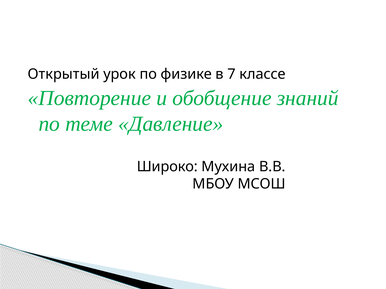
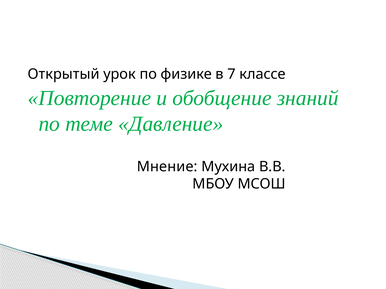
Широко: Широко -> Мнение (167, 167)
